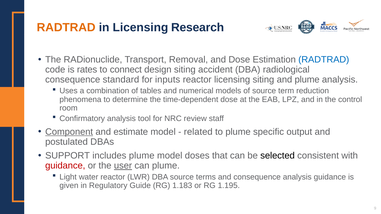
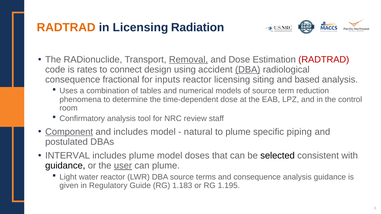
Research: Research -> Radiation (198, 27)
Removal underline: none -> present (188, 60)
RADTRAD colour: blue -> red (324, 60)
design siting: siting -> using (185, 70)
DBA underline: none -> present (248, 70)
standard: standard -> fractional (121, 80)
and plume: plume -> based (307, 80)
and estimate: estimate -> includes (131, 132)
related: related -> natural (198, 132)
output: output -> piping (299, 132)
SUPPORT: SUPPORT -> INTERVAL (68, 156)
guidance colour: red -> black (65, 166)
